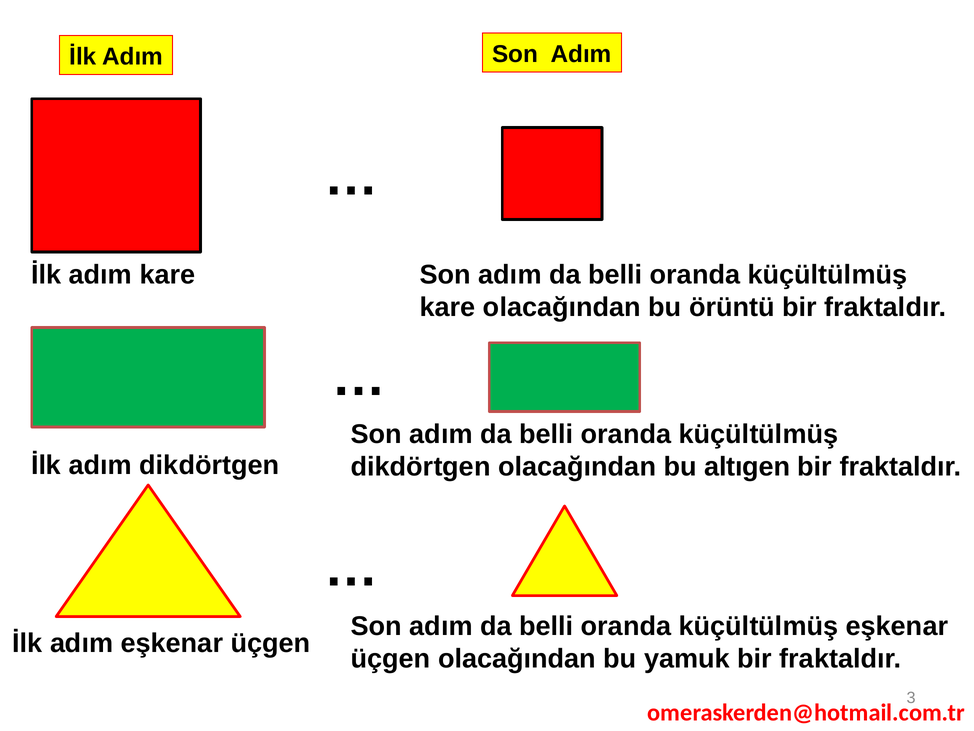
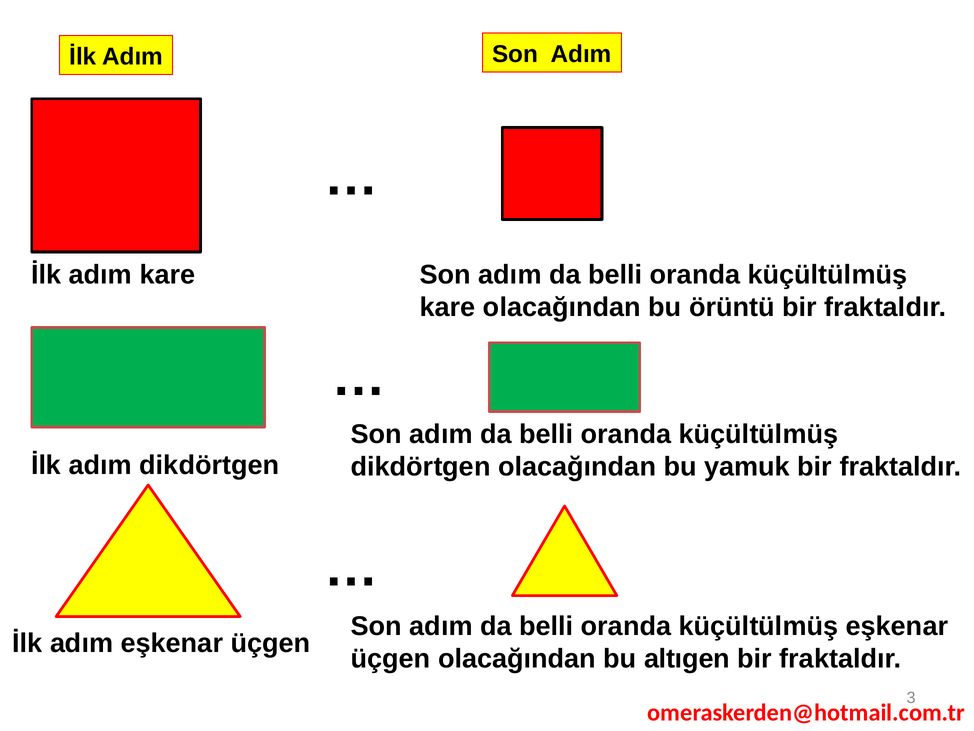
altıgen: altıgen -> yamuk (747, 467)
yamuk: yamuk -> altıgen (687, 658)
